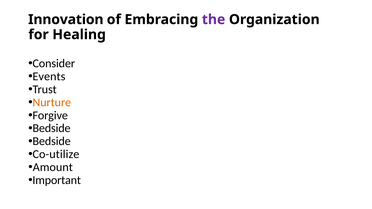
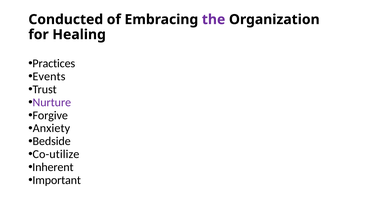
Innovation: Innovation -> Conducted (66, 20)
Consider: Consider -> Practices (54, 64)
Nurture colour: orange -> purple (52, 102)
Bedside: Bedside -> Anxiety (51, 128)
Amount: Amount -> Inherent (53, 167)
